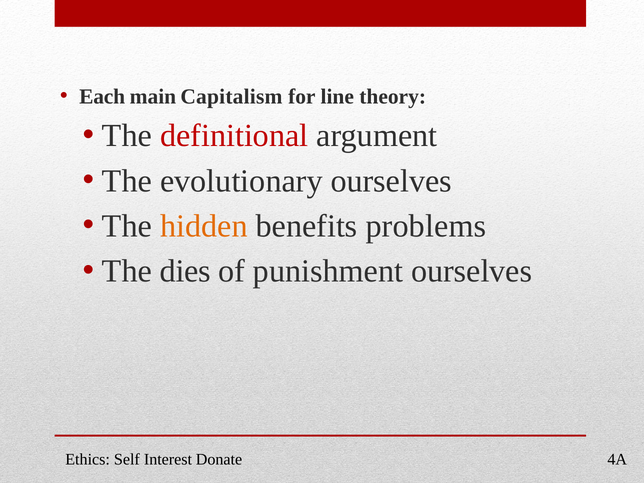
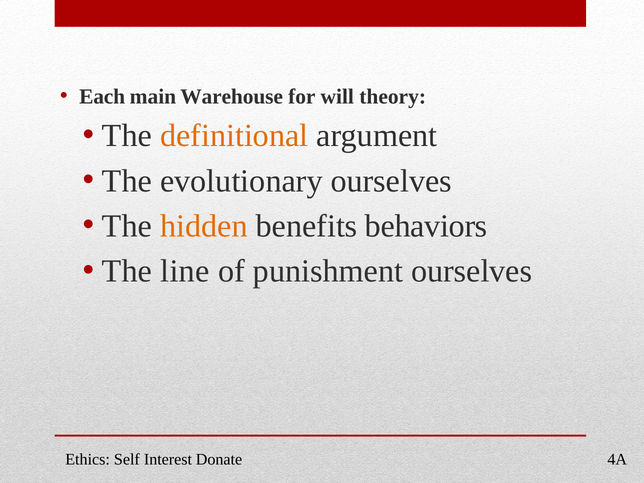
Capitalism: Capitalism -> Warehouse (232, 96)
line: line -> will (337, 96)
definitional colour: red -> orange (234, 136)
problems: problems -> behaviors (426, 226)
dies: dies -> line (185, 271)
